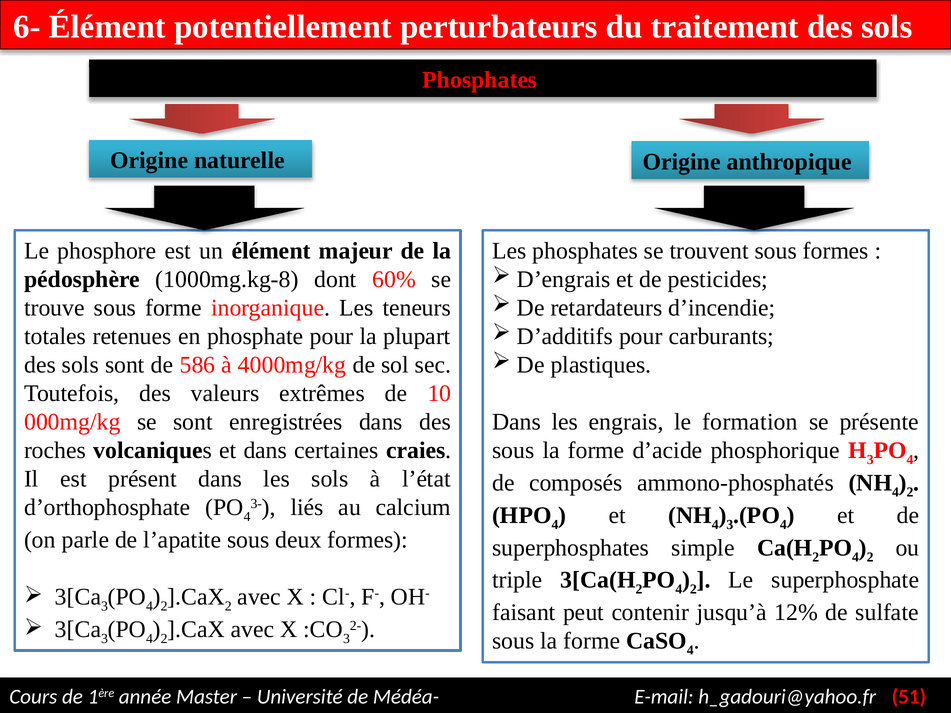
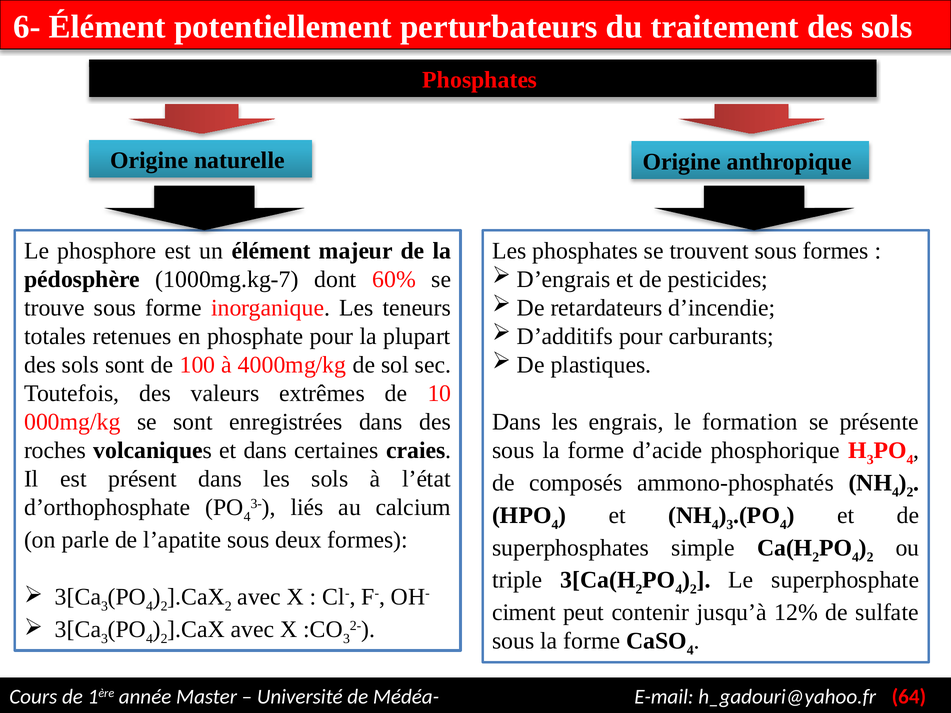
1000mg.kg-8: 1000mg.kg-8 -> 1000mg.kg-7 (227, 279)
586: 586 -> 100 (197, 365)
faisant: faisant -> ciment (524, 613)
51: 51 -> 64 (909, 697)
